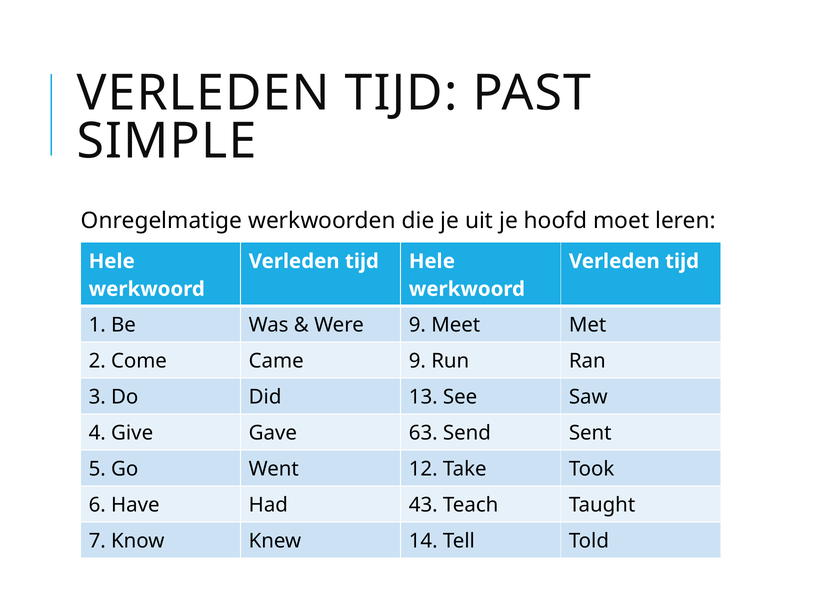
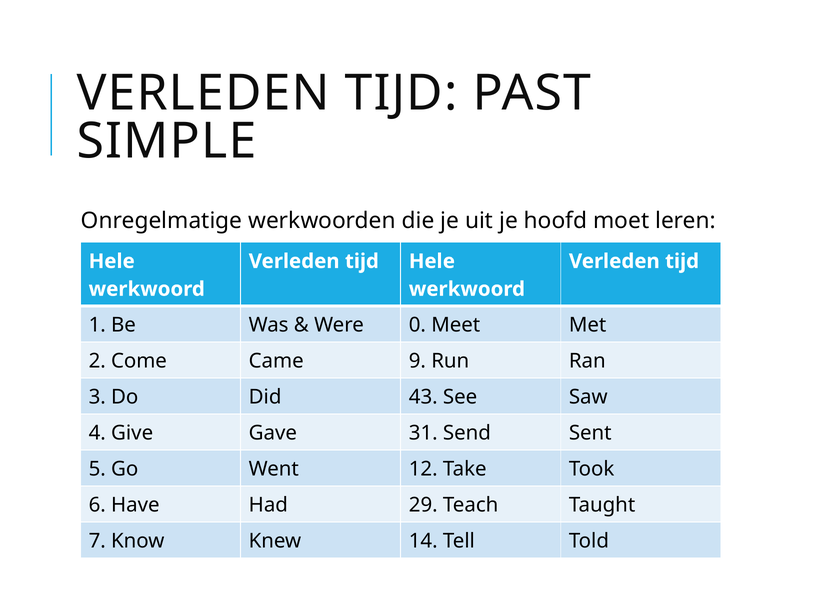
Were 9: 9 -> 0 (417, 325)
13: 13 -> 43 (423, 397)
63: 63 -> 31 (423, 433)
43: 43 -> 29 (423, 506)
